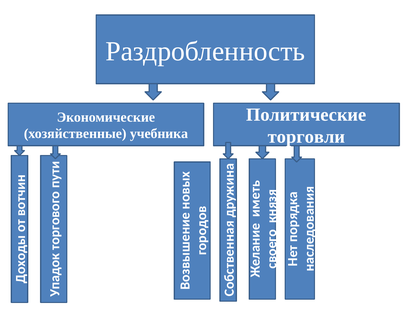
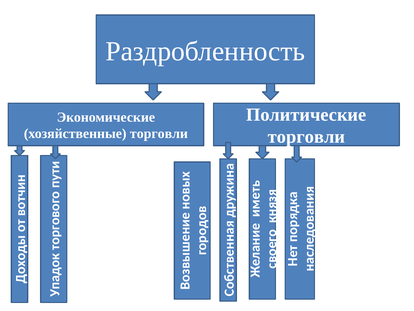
хозяйственные учебника: учебника -> торговли (159, 134)
